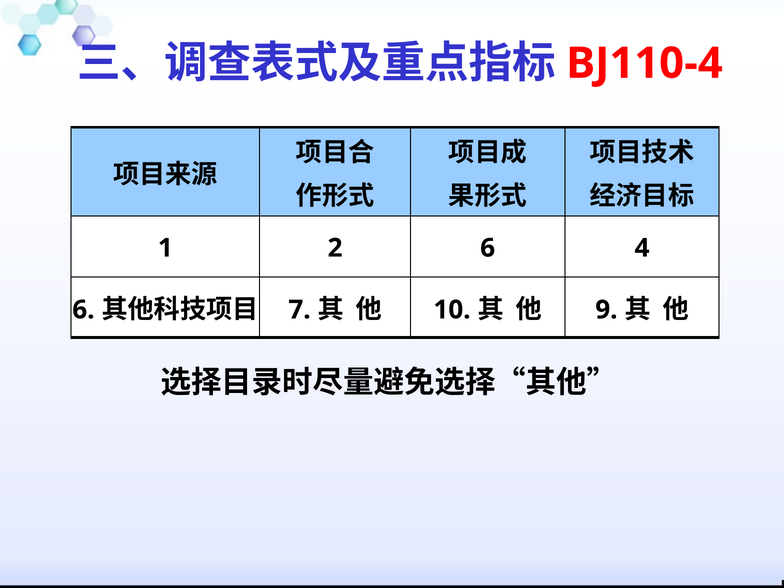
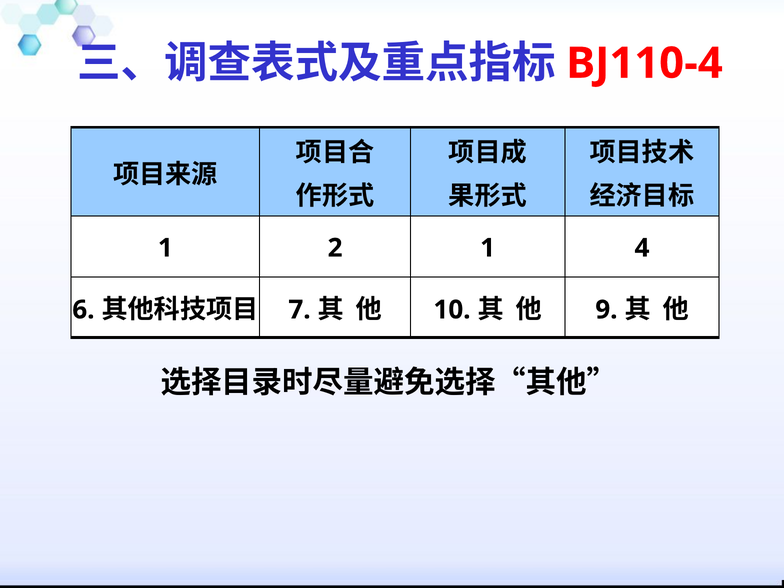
2 6: 6 -> 1 (488, 248)
